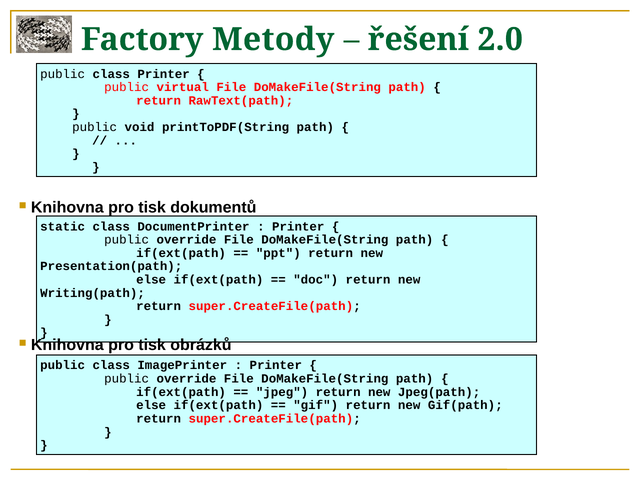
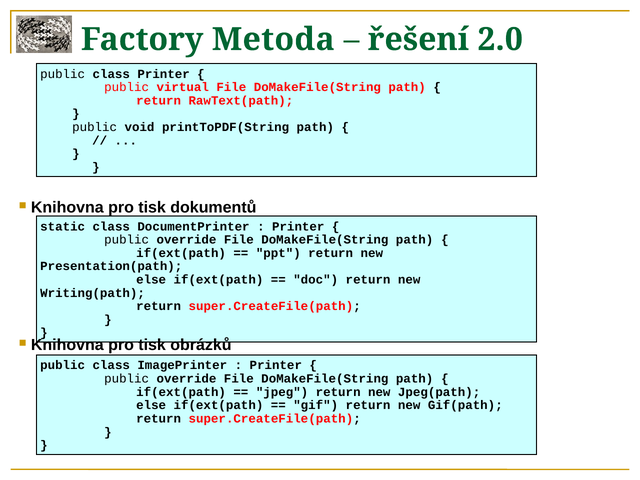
Metody: Metody -> Metoda (273, 39)
